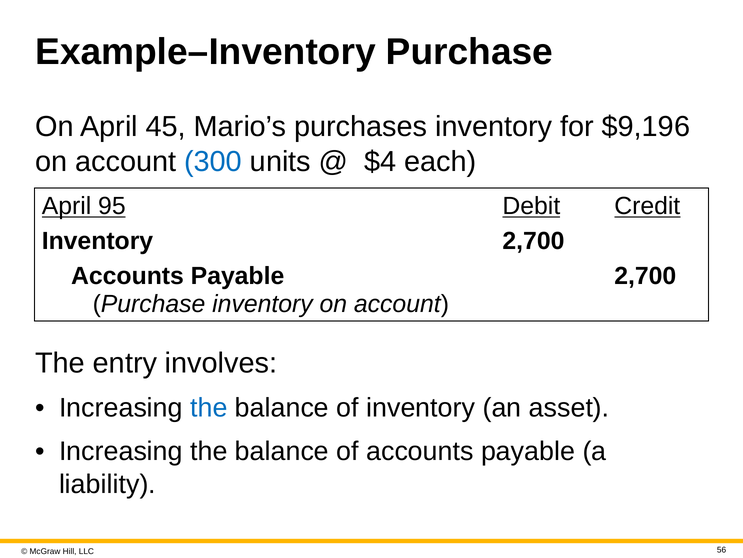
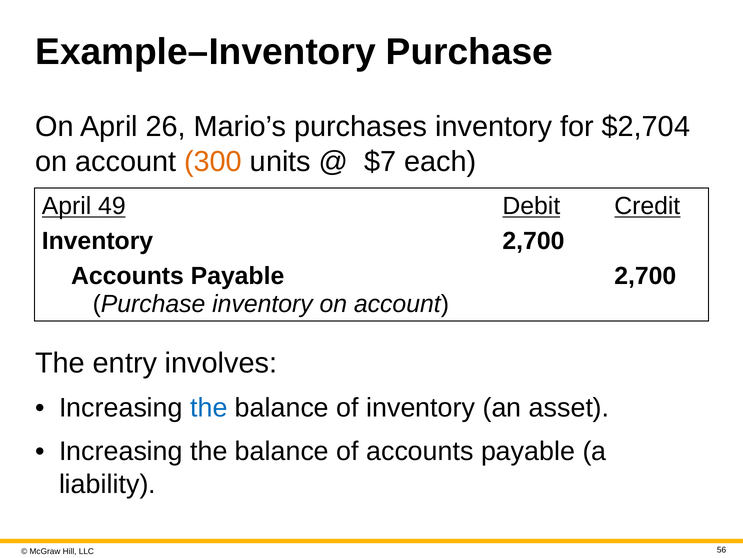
45: 45 -> 26 (166, 127)
$9,196: $9,196 -> $2,704 (646, 127)
300 colour: blue -> orange (213, 161)
$4: $4 -> $7 (380, 161)
95: 95 -> 49 (112, 206)
